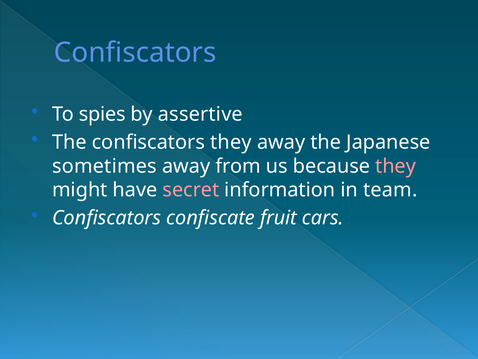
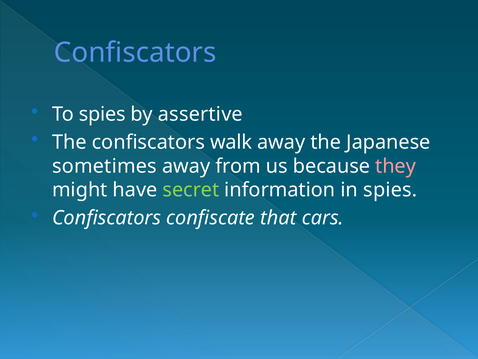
confiscators they: they -> walk (231, 142)
secret colour: pink -> light green (191, 190)
in team: team -> spies (390, 190)
fruit: fruit -> that (278, 218)
